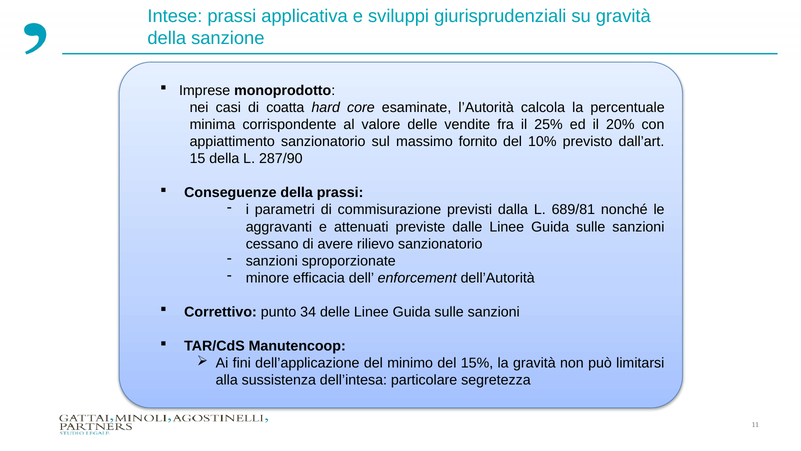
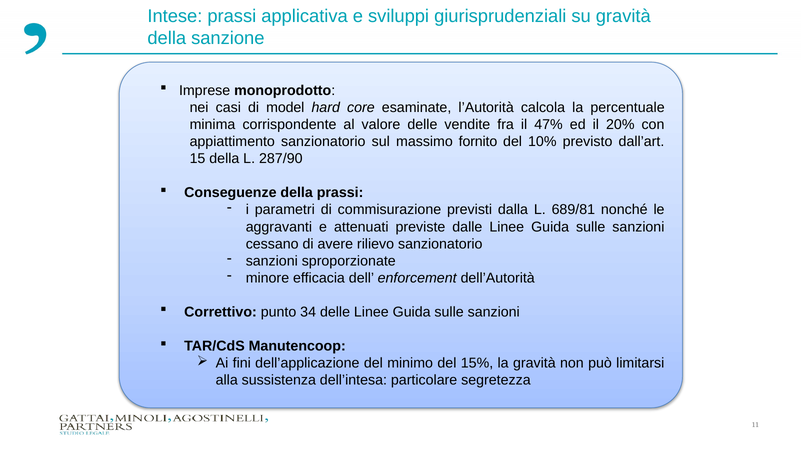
coatta: coatta -> model (285, 107)
25%: 25% -> 47% (549, 124)
